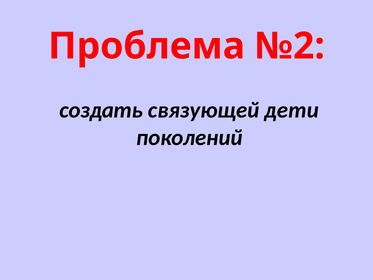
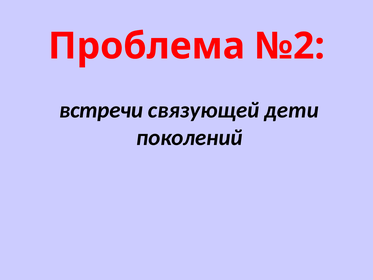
создать: создать -> встречи (101, 110)
